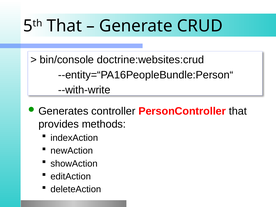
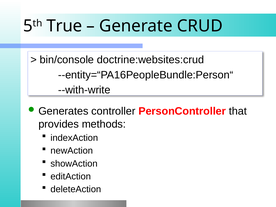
That: That -> True (64, 26)
